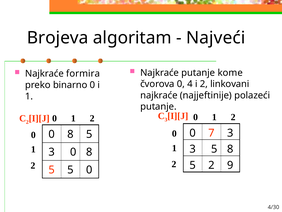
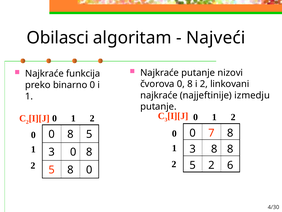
Brojeva: Brojeva -> Obilasci (58, 38)
kome: kome -> nizovi (230, 73)
formira: formira -> funkcija (83, 74)
čvorova 0 4: 4 -> 8 (190, 84)
polazeći: polazeći -> izmedju (252, 95)
7 3: 3 -> 8 (230, 133)
5: 5 -> 8 (214, 149)
9: 9 -> 6 (230, 165)
5 5: 5 -> 8 (71, 169)
